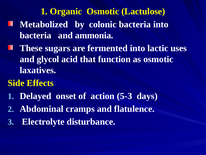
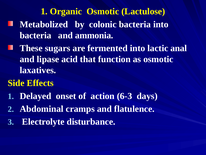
uses: uses -> anal (179, 48)
glycol: glycol -> lipase (48, 59)
5-3: 5-3 -> 6-3 (124, 96)
